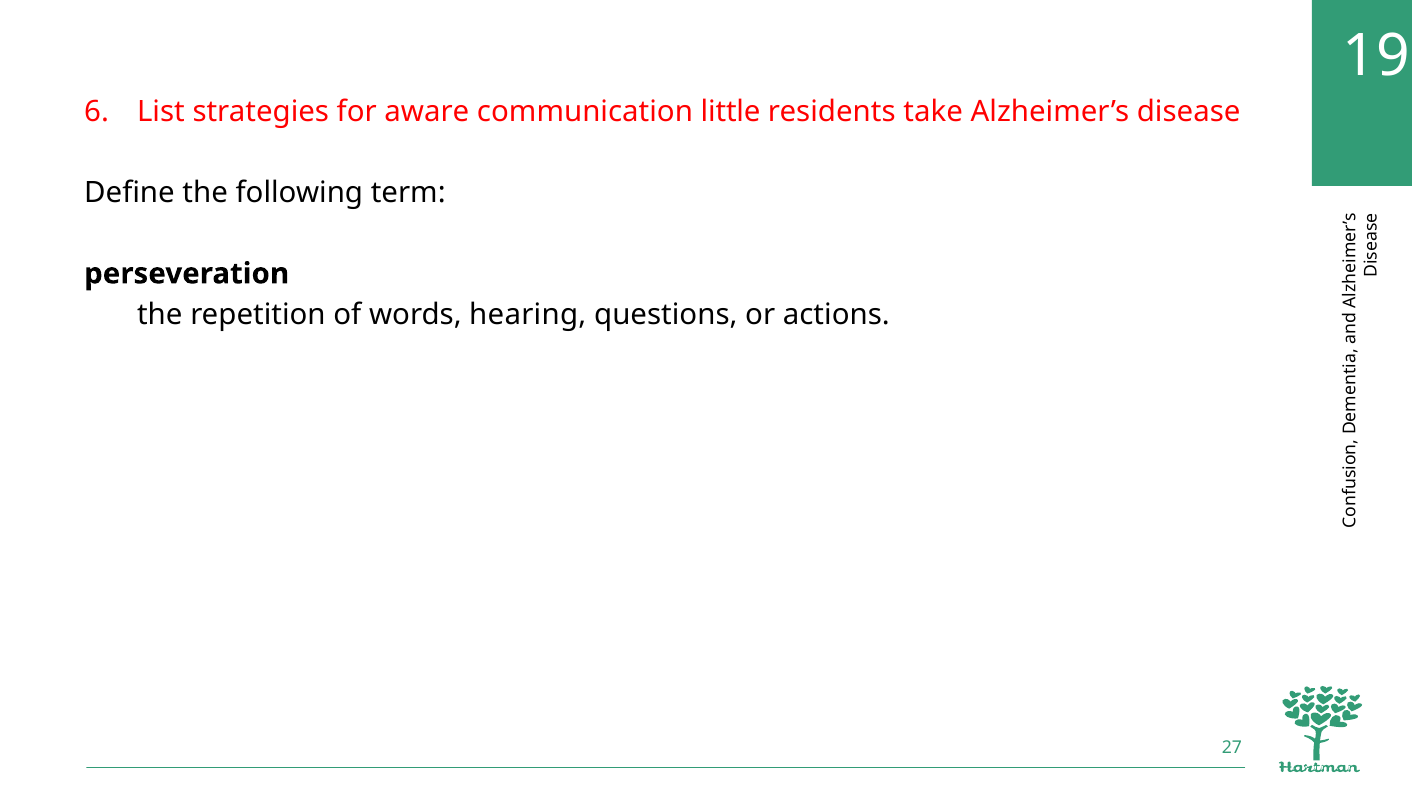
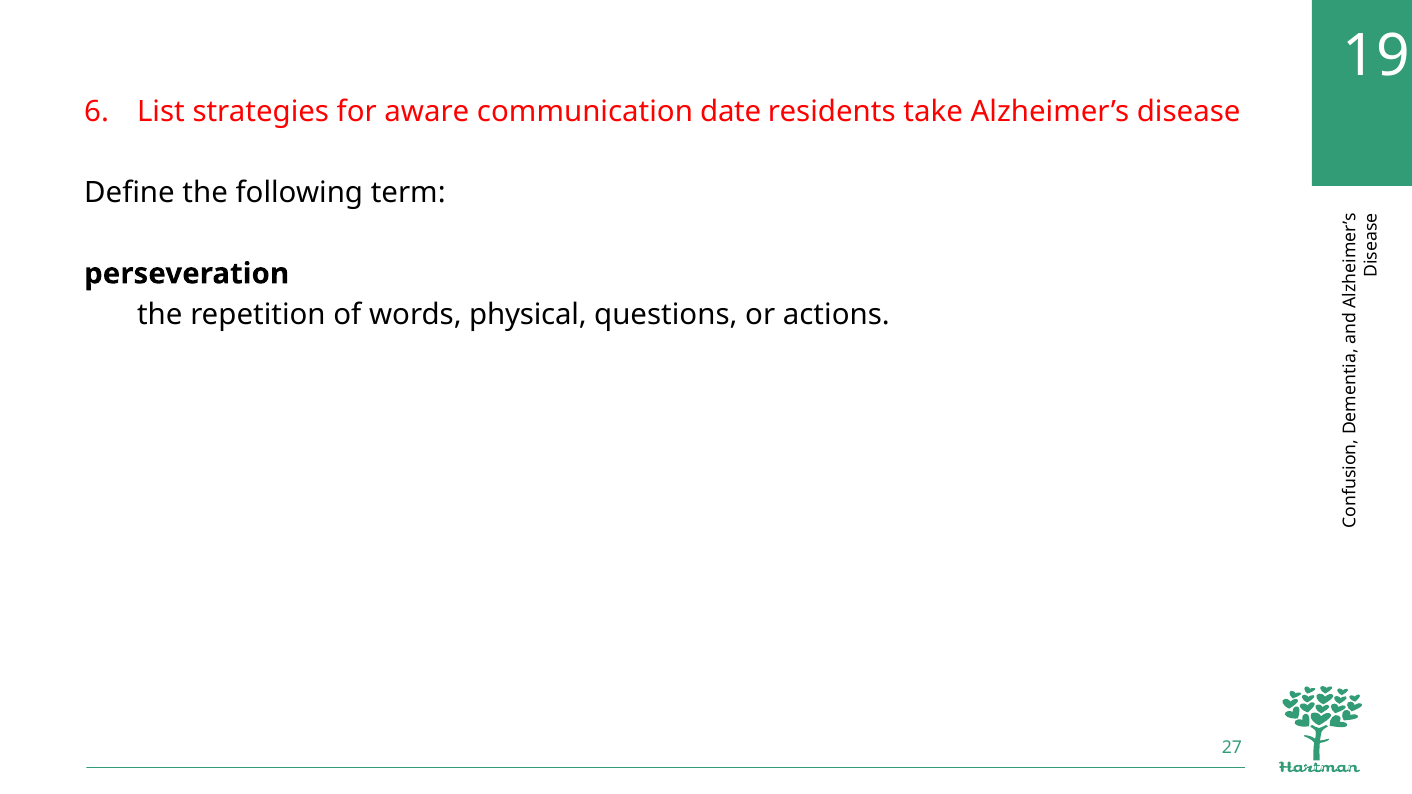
little: little -> date (731, 111)
hearing: hearing -> physical (528, 314)
